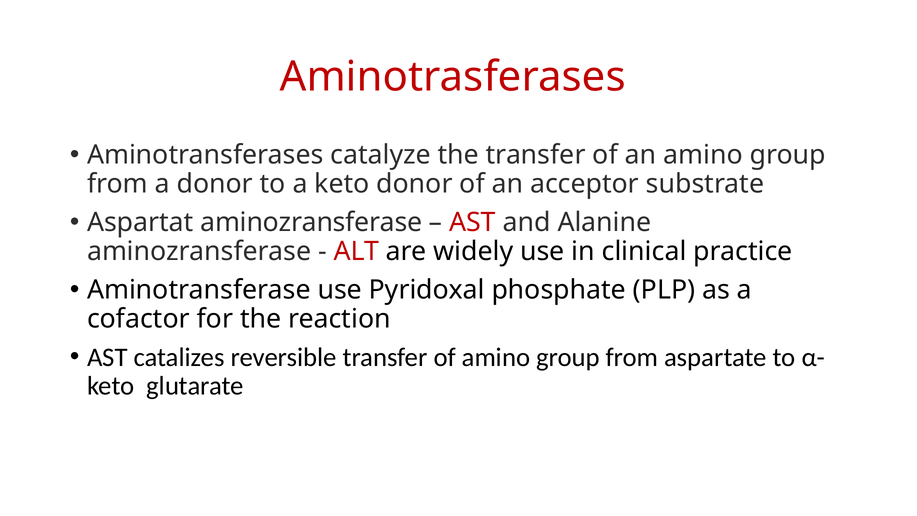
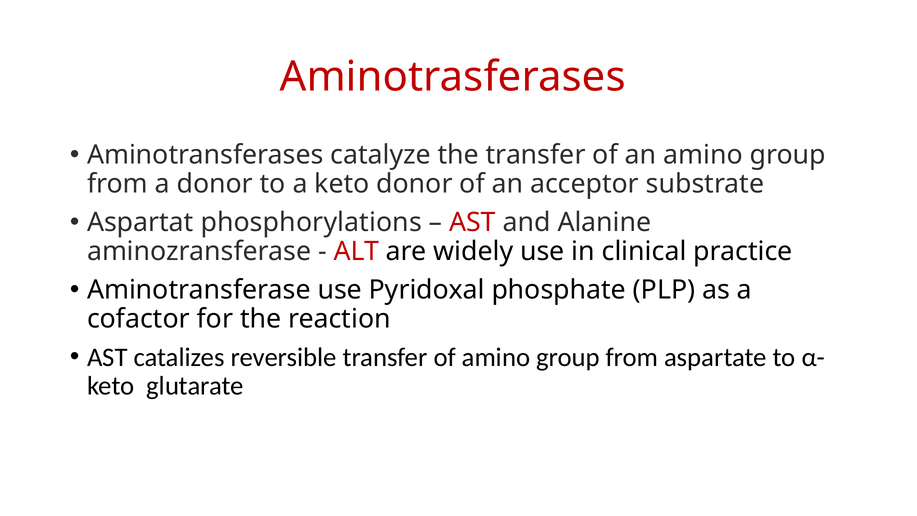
Aspartat aminozransferase: aminozransferase -> phosphorylations (311, 222)
